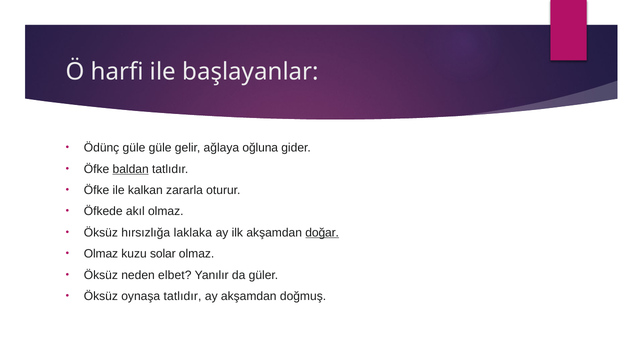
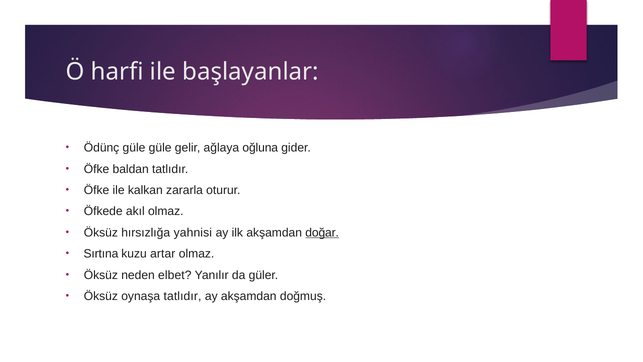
baldan underline: present -> none (131, 169)
laklaka: laklaka -> yahnisi (193, 232)
Olmaz: Olmaz -> Sırtına (101, 254)
solar: solar -> artar (163, 254)
